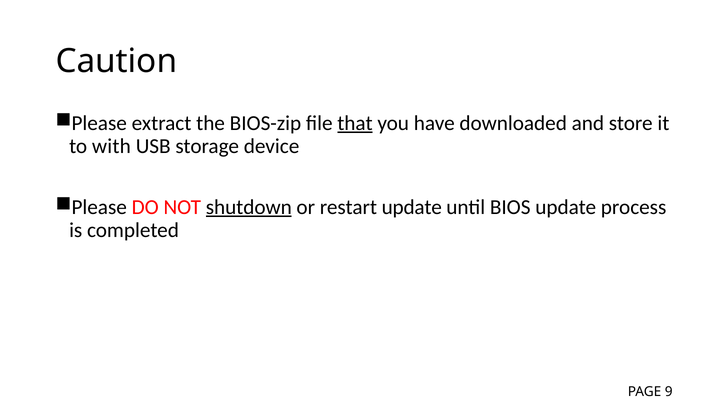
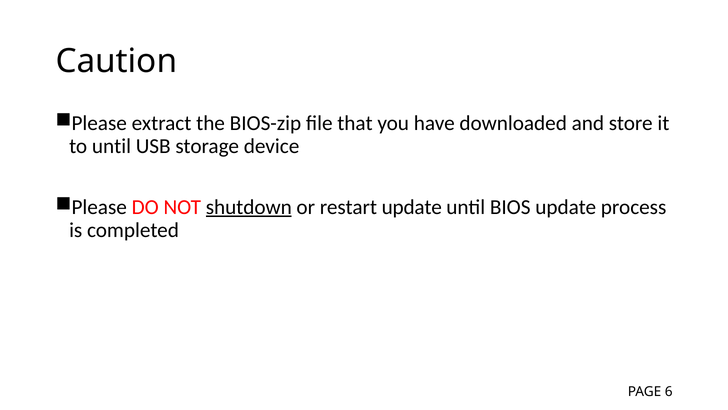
that underline: present -> none (355, 123)
to with: with -> until (112, 146)
9: 9 -> 6 (669, 391)
